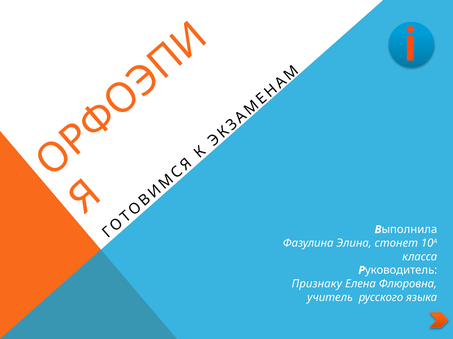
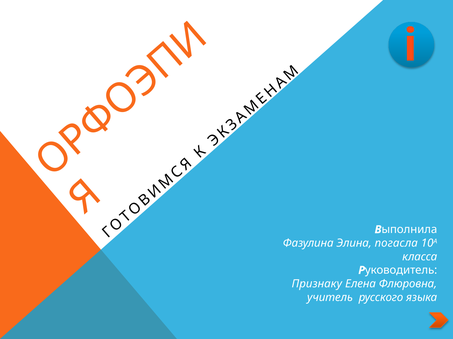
стонет: стонет -> погасла (396, 244)
